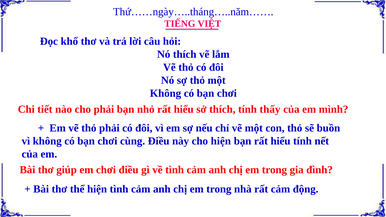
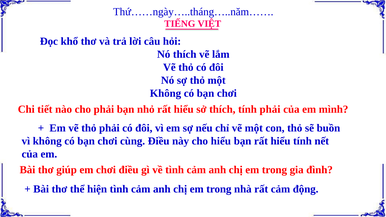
tính thấy: thấy -> phải (270, 109)
cho hiện: hiện -> hiểu (221, 141)
